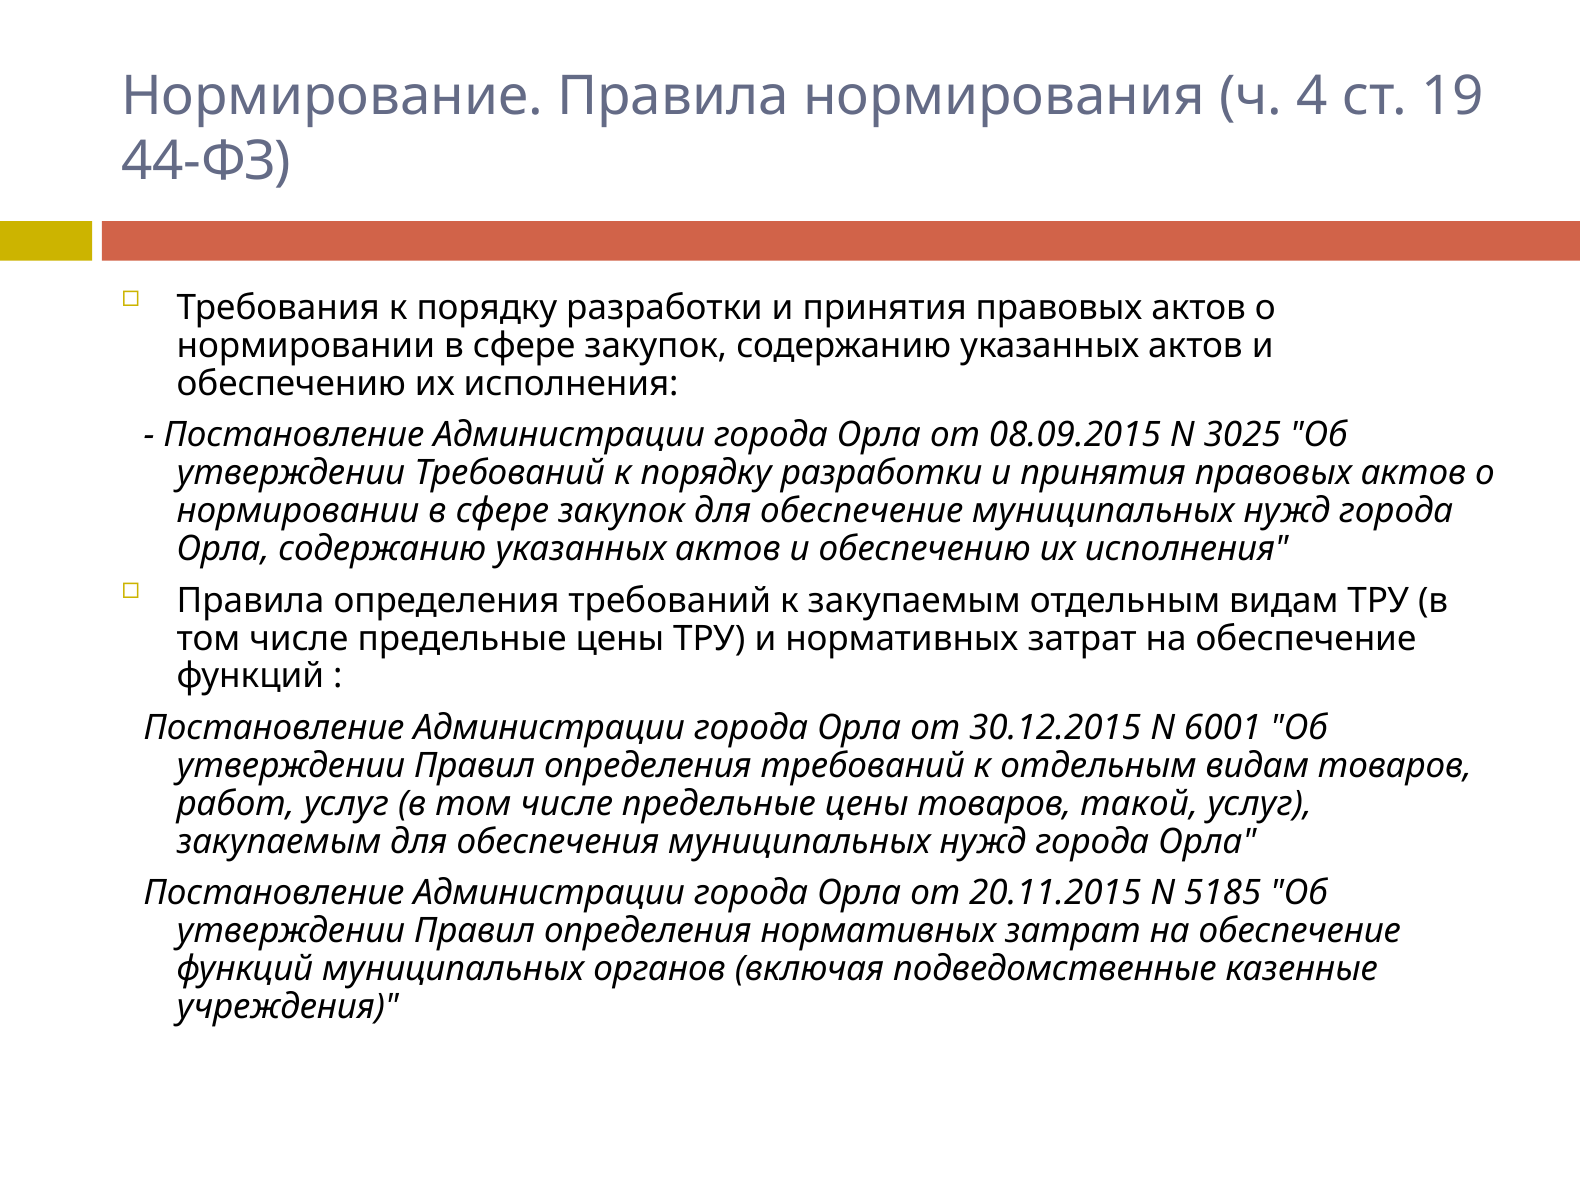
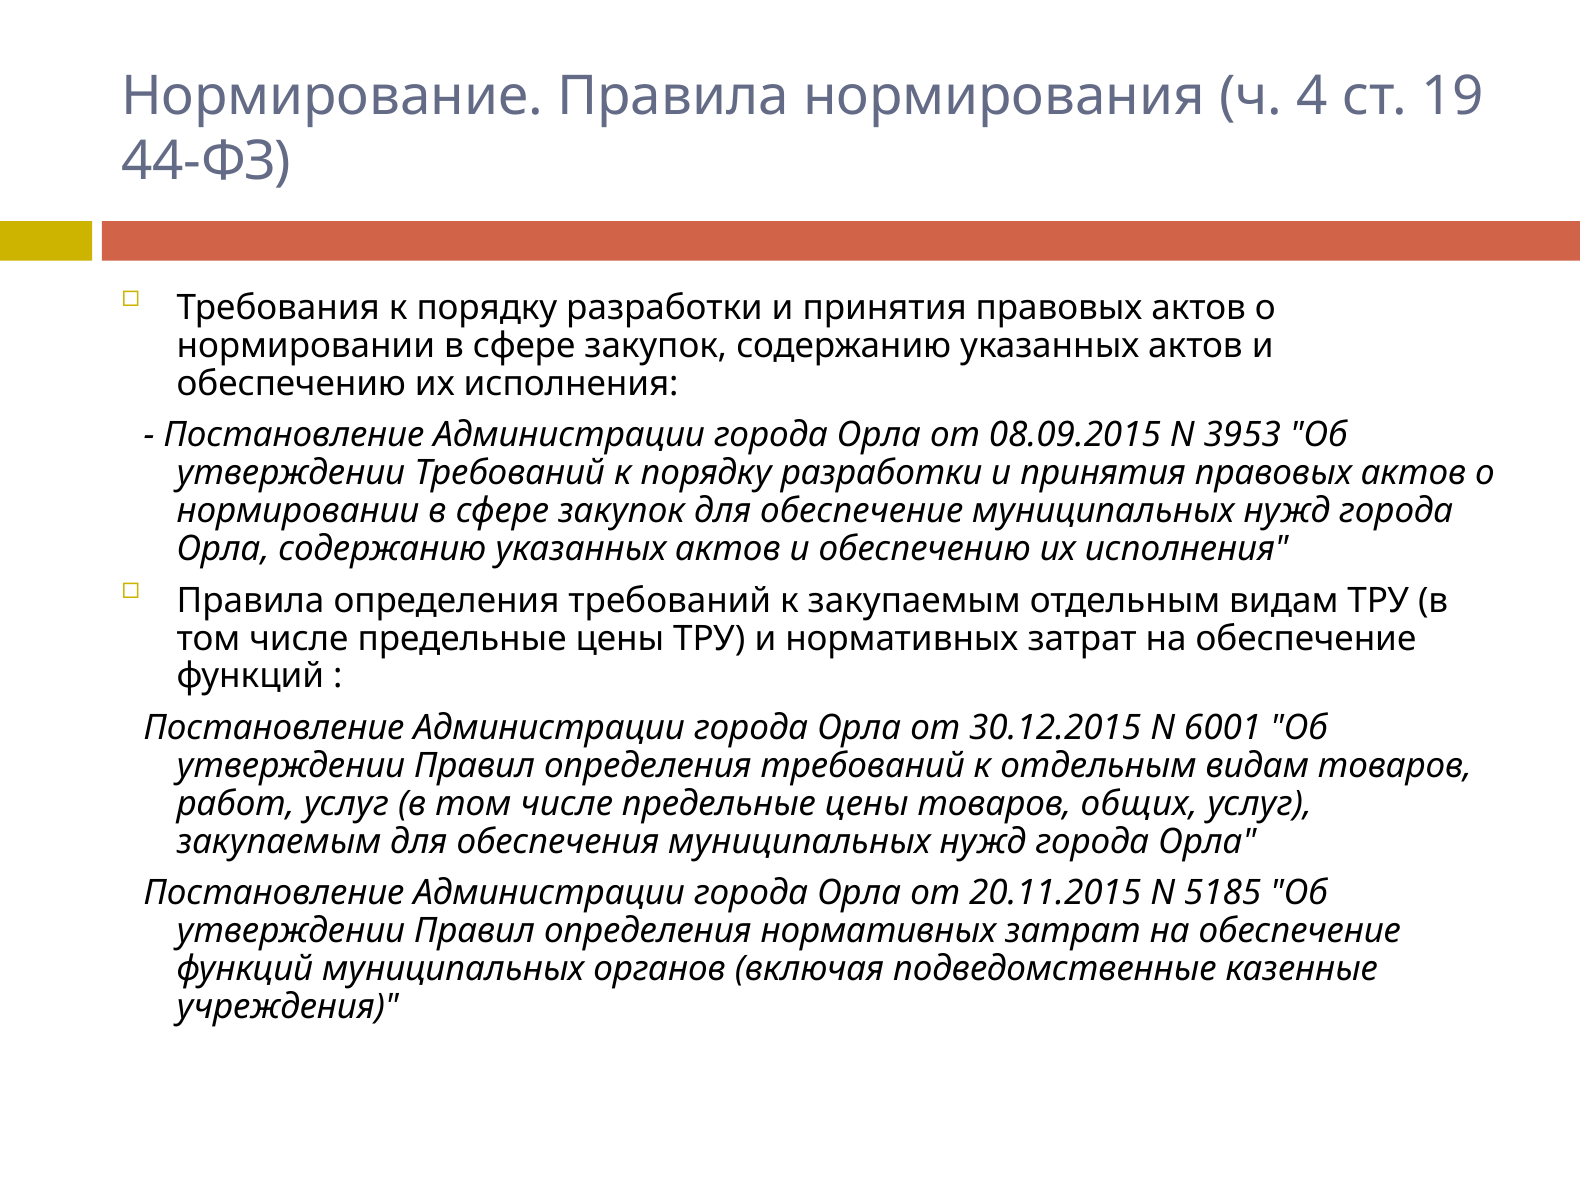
3025: 3025 -> 3953 (1242, 435)
такой: такой -> общих (1139, 804)
